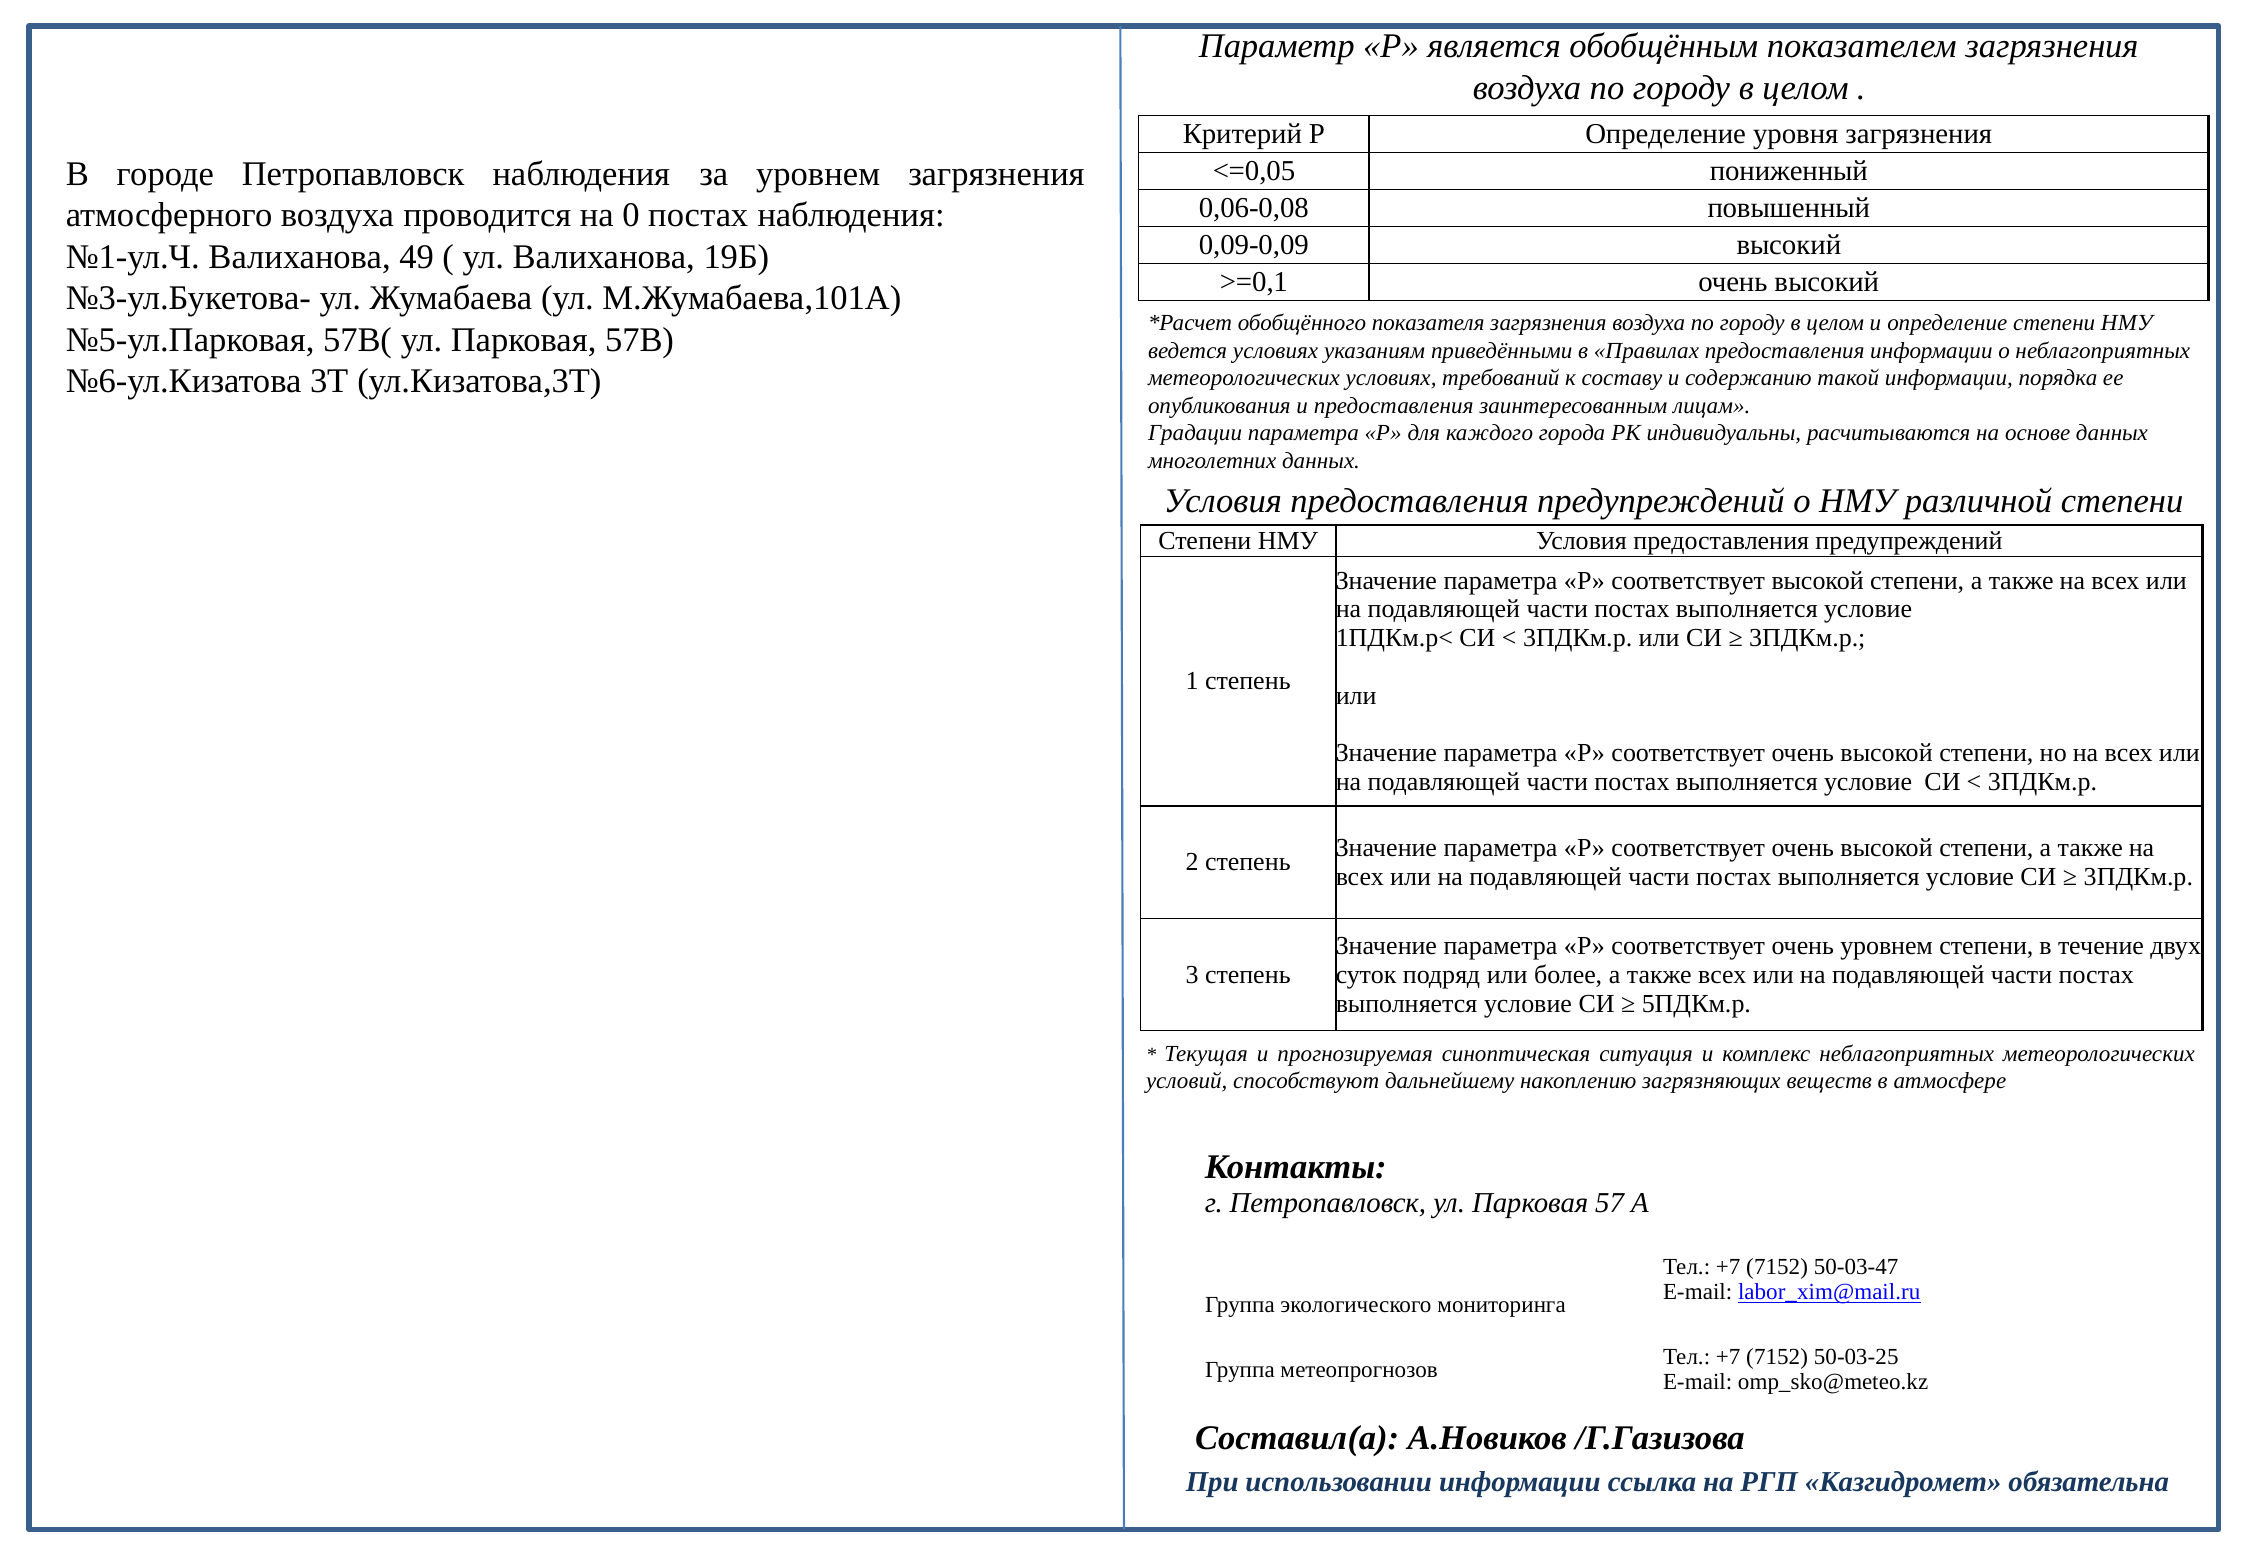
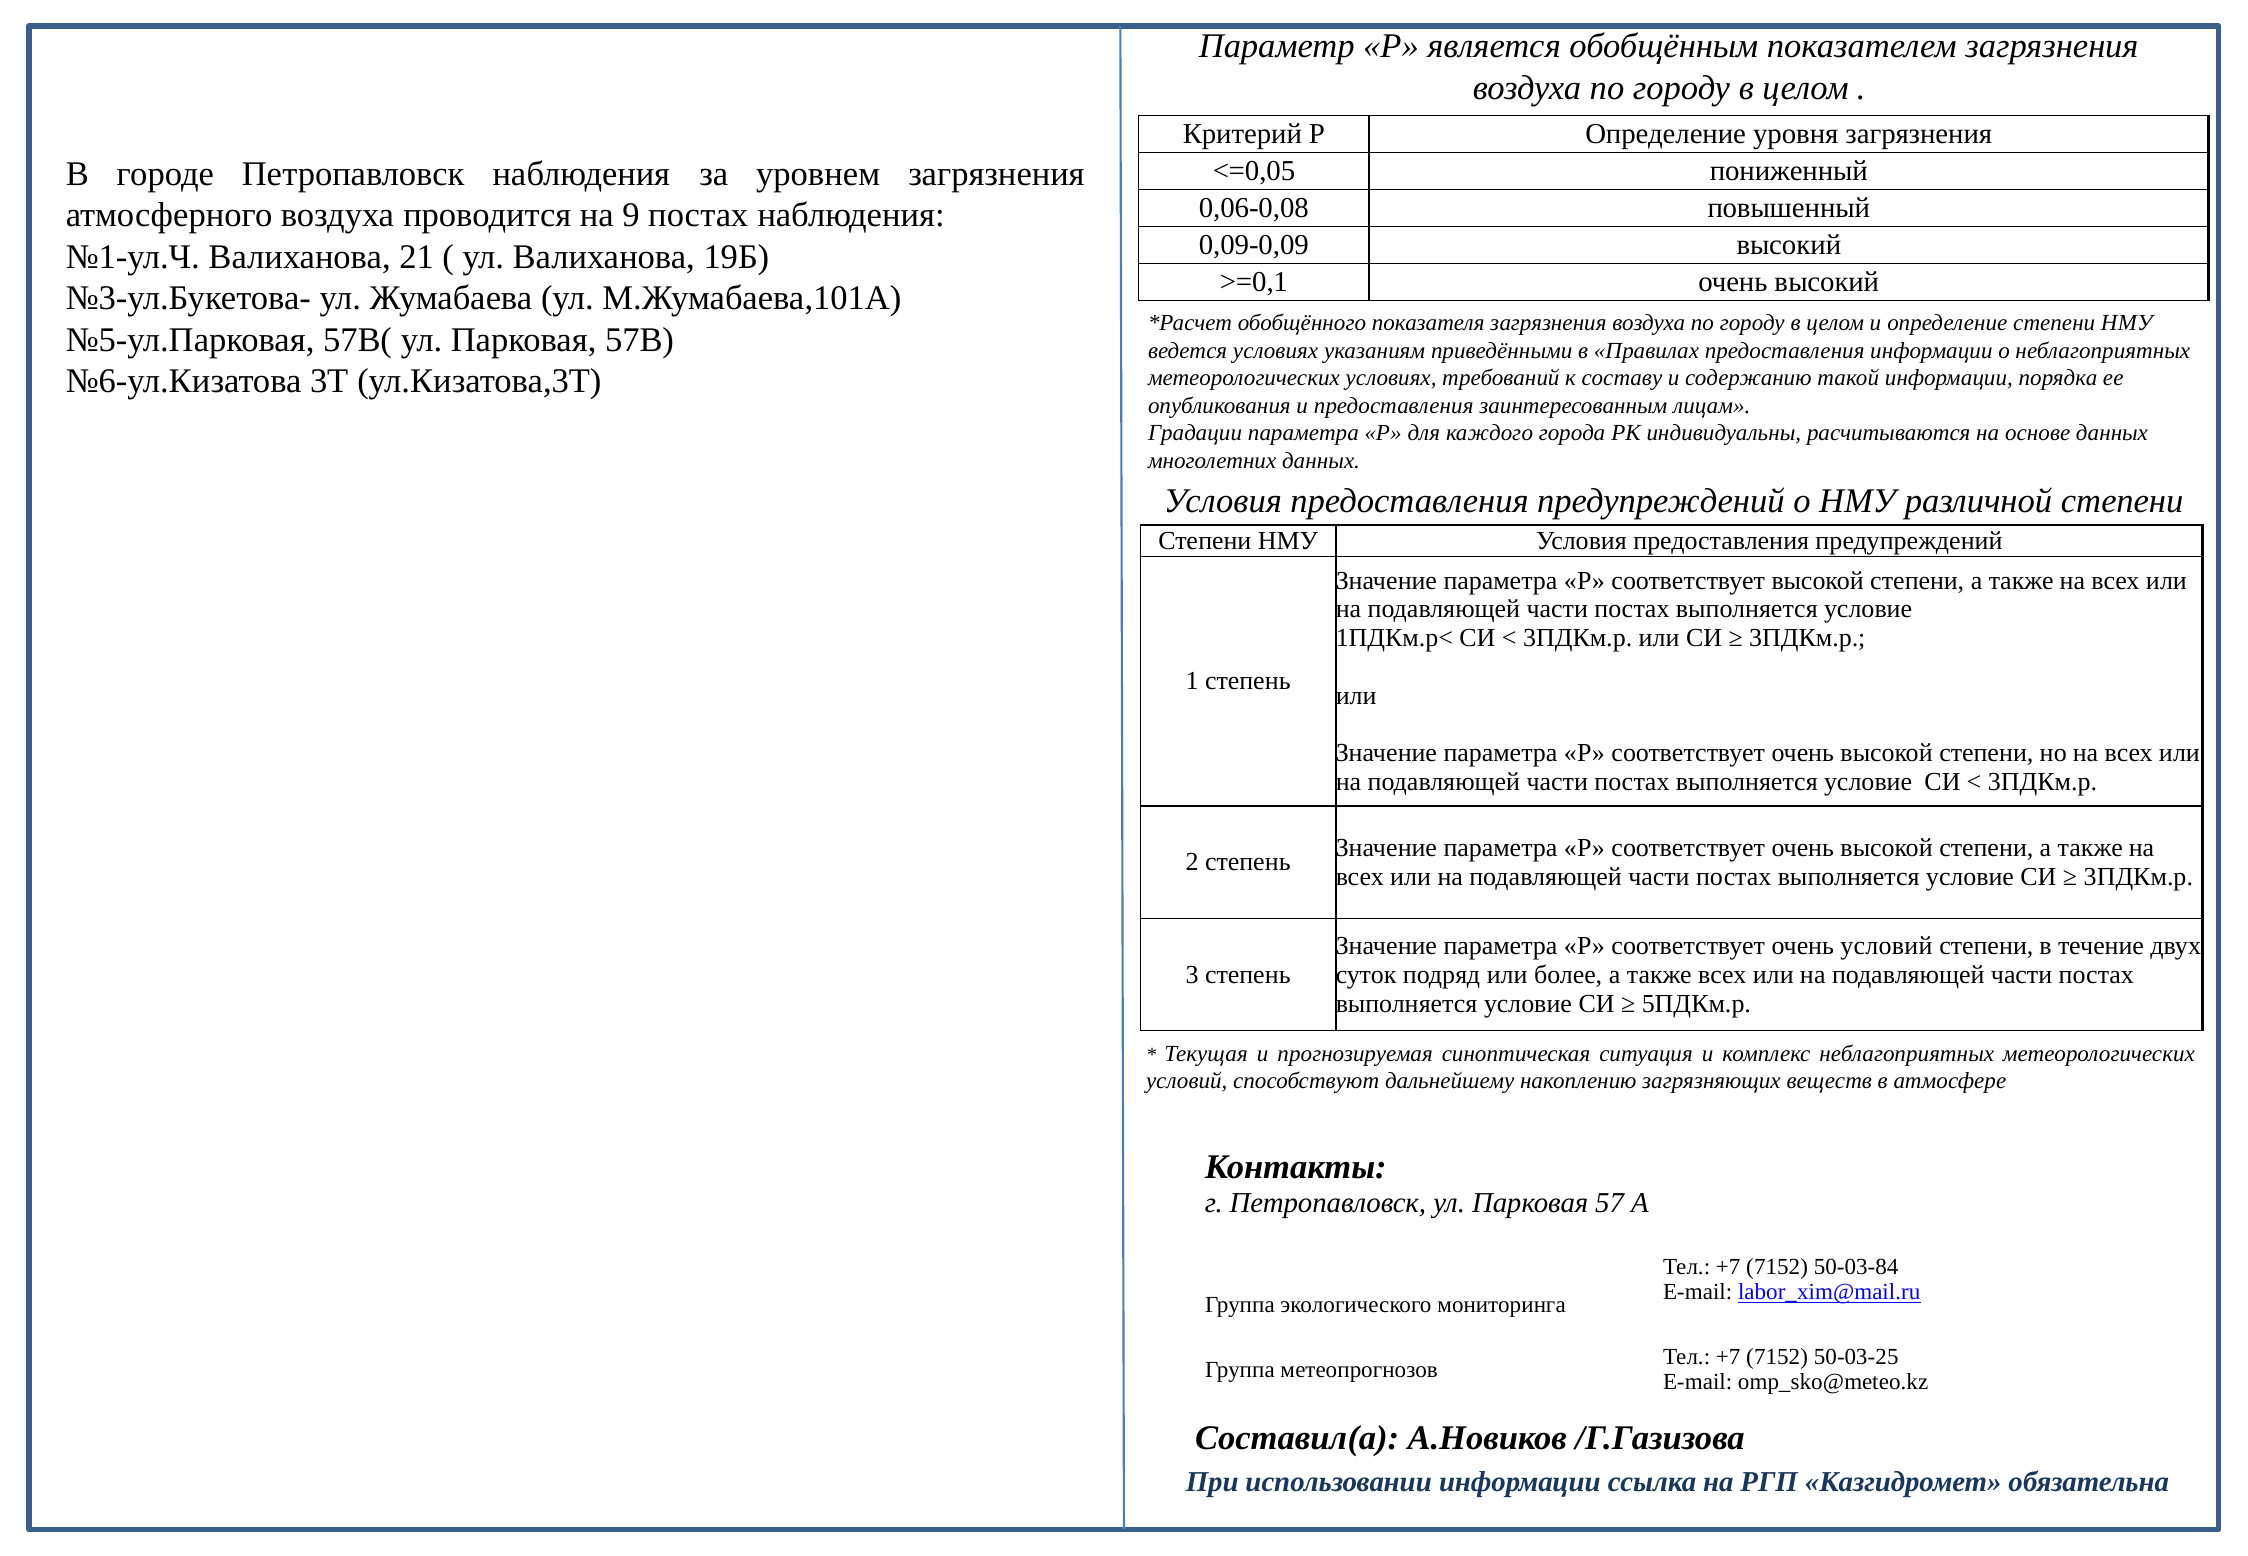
0: 0 -> 9 (631, 216)
49: 49 -> 21 (417, 257)
очень уровнем: уровнем -> условий (1886, 946)
50-03-47: 50-03-47 -> 50-03-84 (1856, 1267)
